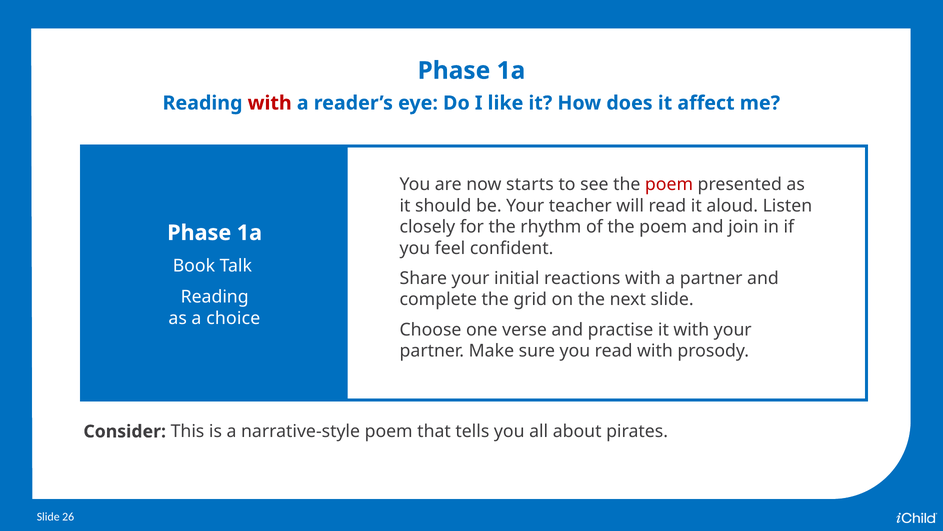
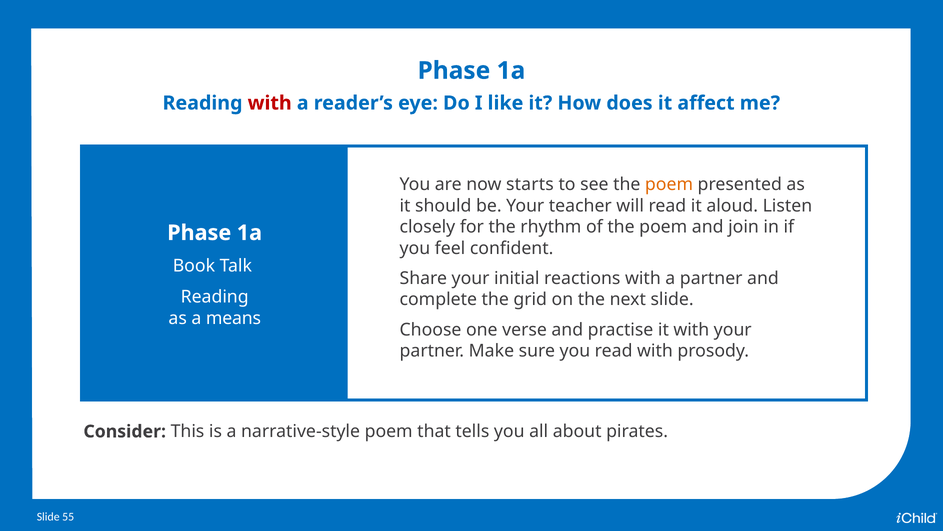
poem colour: red -> orange (669, 184)
choice: choice -> means (233, 318)
26: 26 -> 55 (68, 516)
